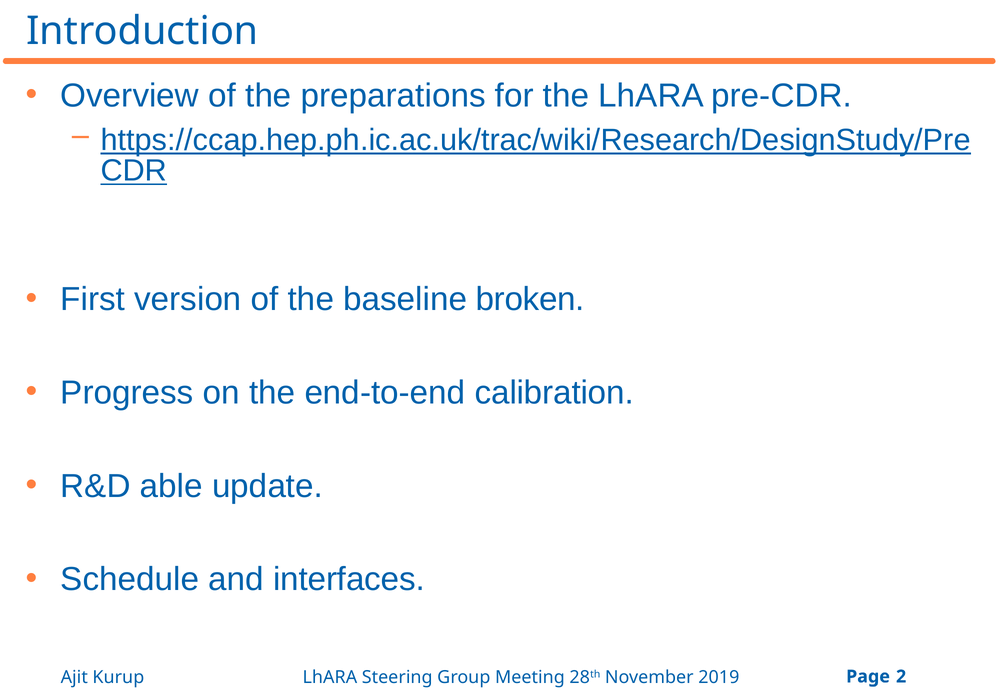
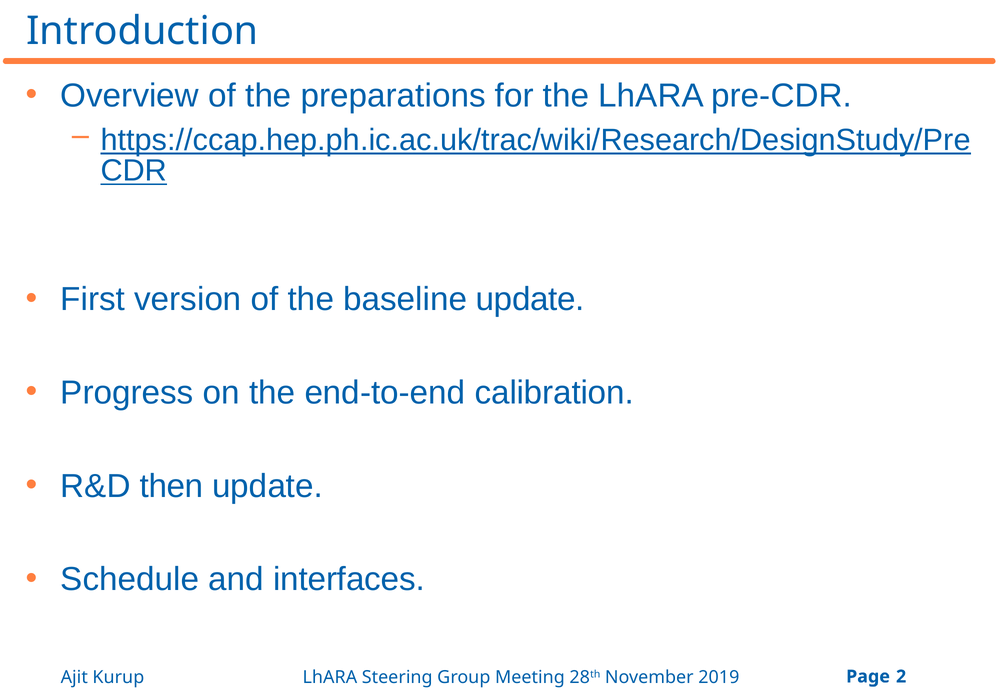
baseline broken: broken -> update (530, 299)
able: able -> then (172, 486)
